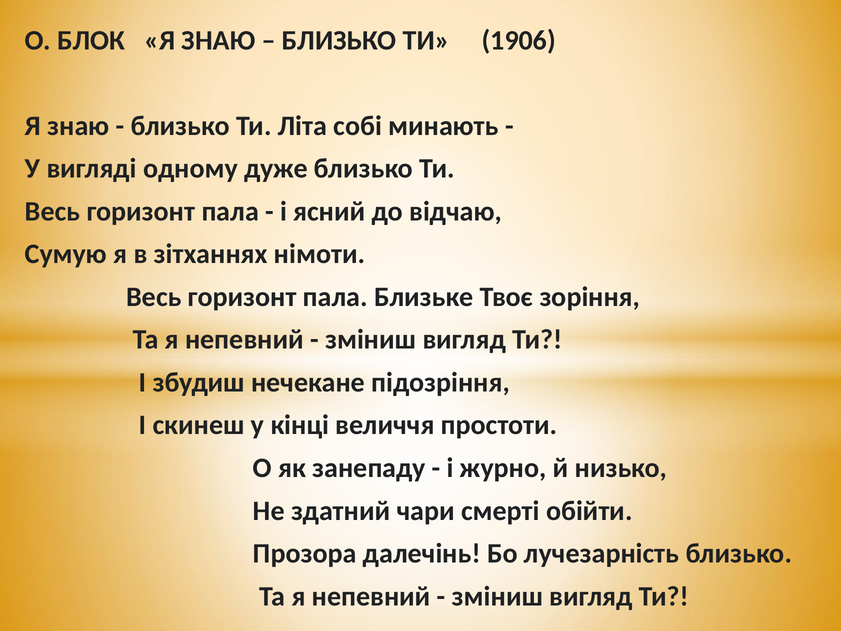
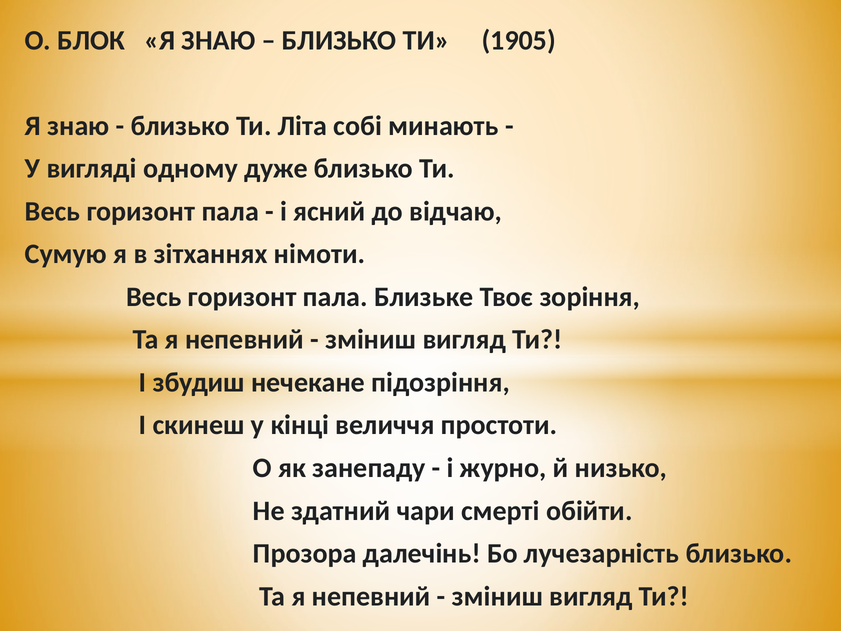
1906: 1906 -> 1905 (519, 40)
